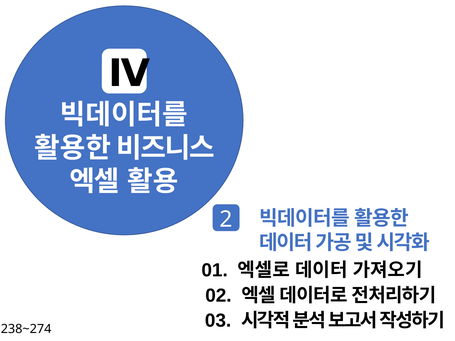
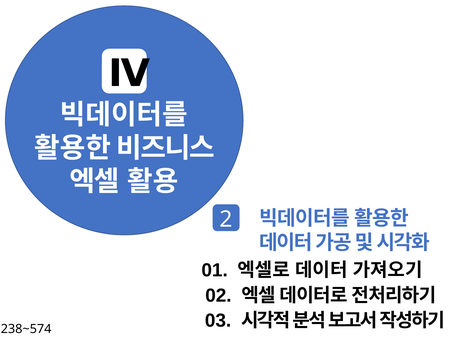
238~274: 238~274 -> 238~574 (26, 329)
